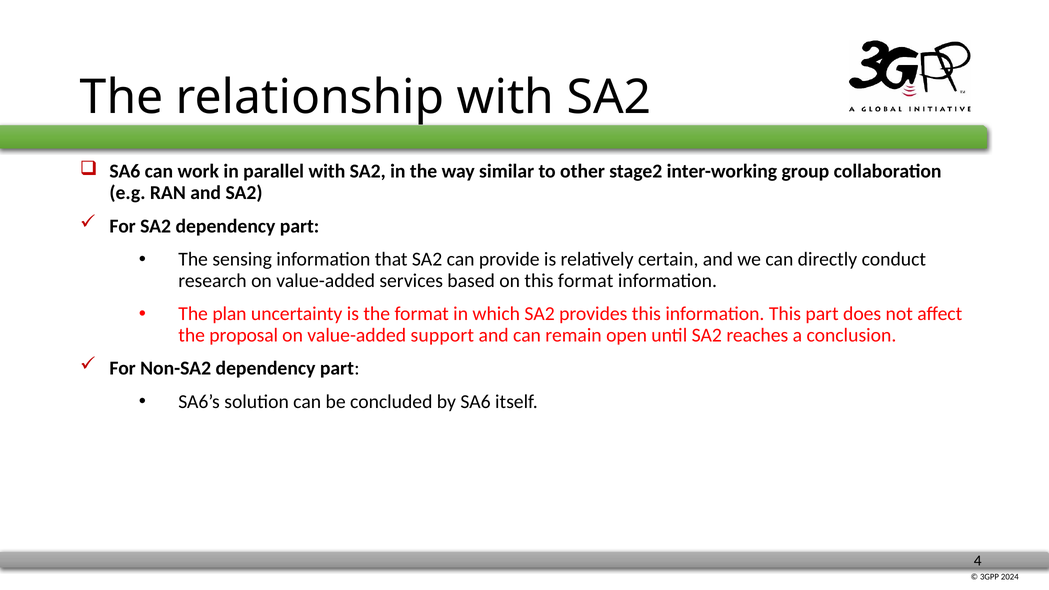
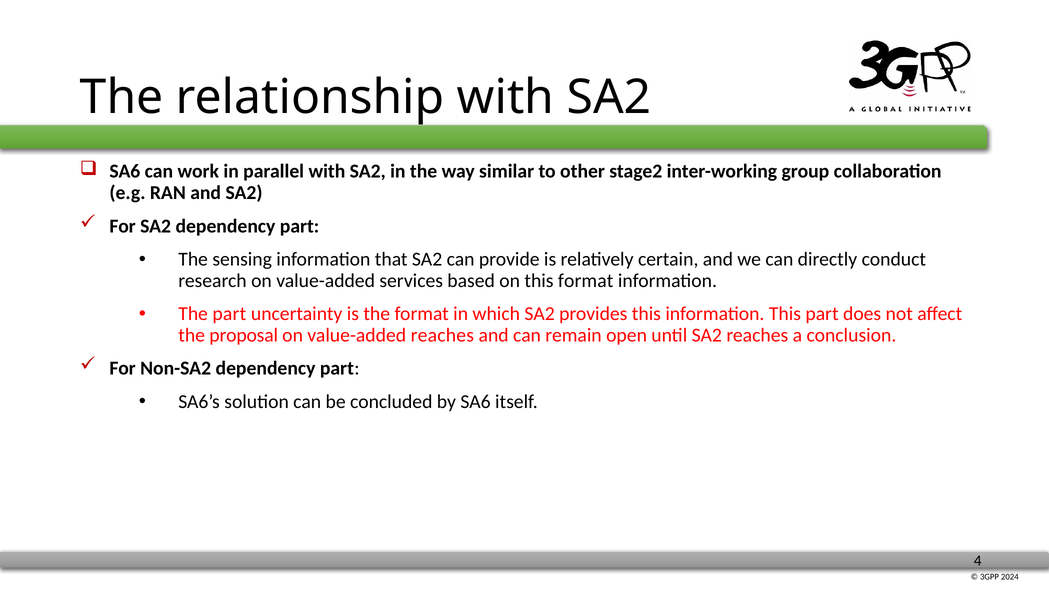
The plan: plan -> part (229, 314)
value-added support: support -> reaches (442, 335)
